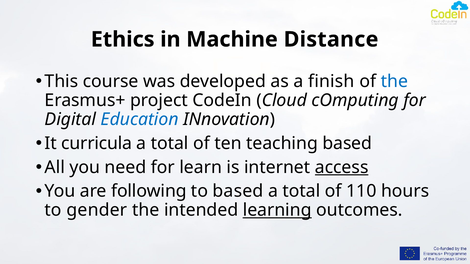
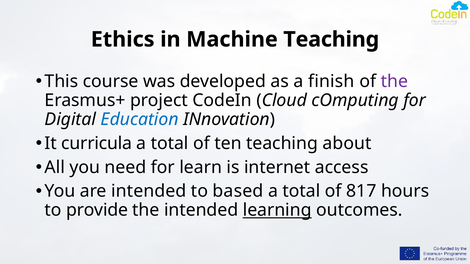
Machine Distance: Distance -> Teaching (331, 39)
the colour: blue -> purple (394, 82)
teaching based: based -> about (347, 144)
access underline: present -> none (342, 168)
are following: following -> intended (149, 191)
110: 110 -> 817 (361, 191)
gender: gender -> provide (97, 210)
